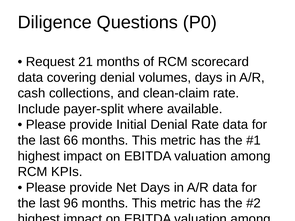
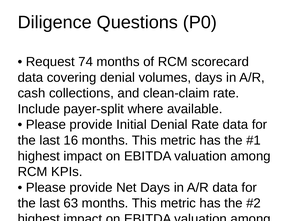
21: 21 -> 74 (86, 62)
66: 66 -> 16 (71, 141)
96: 96 -> 63 (71, 203)
